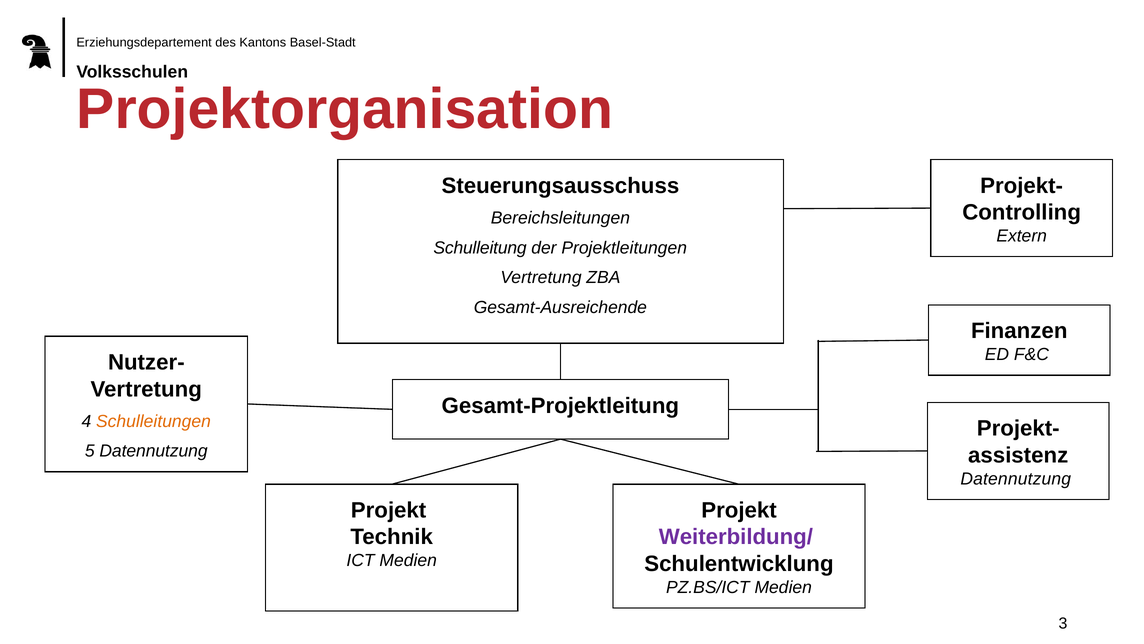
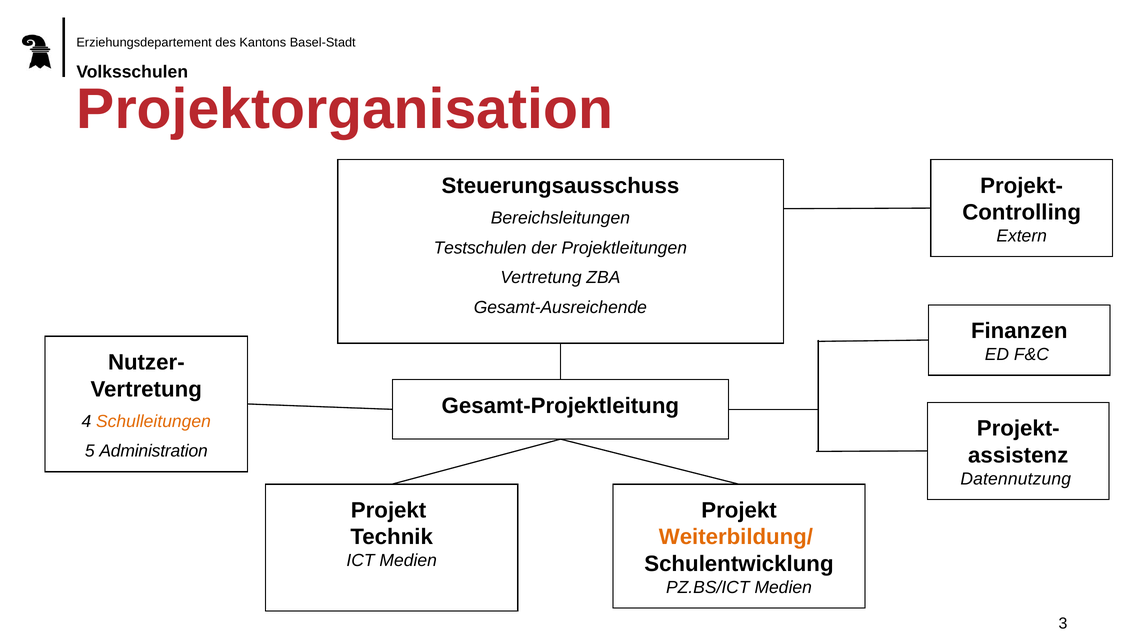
Schulleitung: Schulleitung -> Testschulen (480, 248)
5 Datennutzung: Datennutzung -> Administration (154, 451)
Weiterbildung/ colour: purple -> orange (736, 537)
